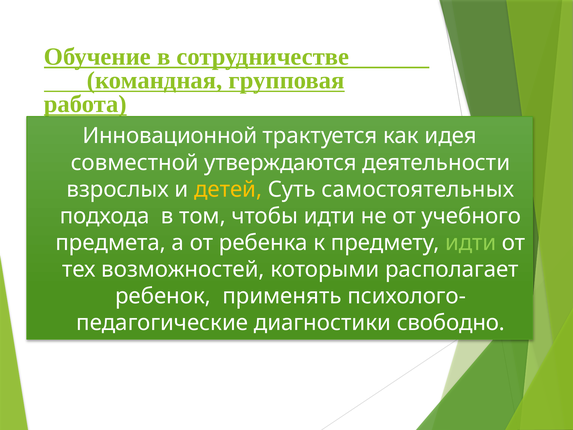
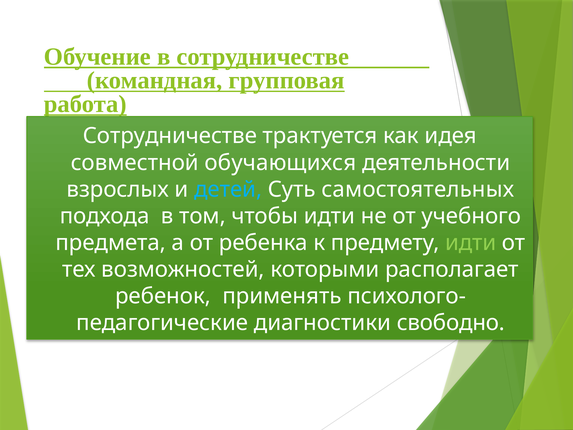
Инновационной: Инновационной -> Сотрудничестве (170, 136)
утверждаются: утверждаются -> обучающихся (280, 163)
детей colour: yellow -> light blue (228, 189)
